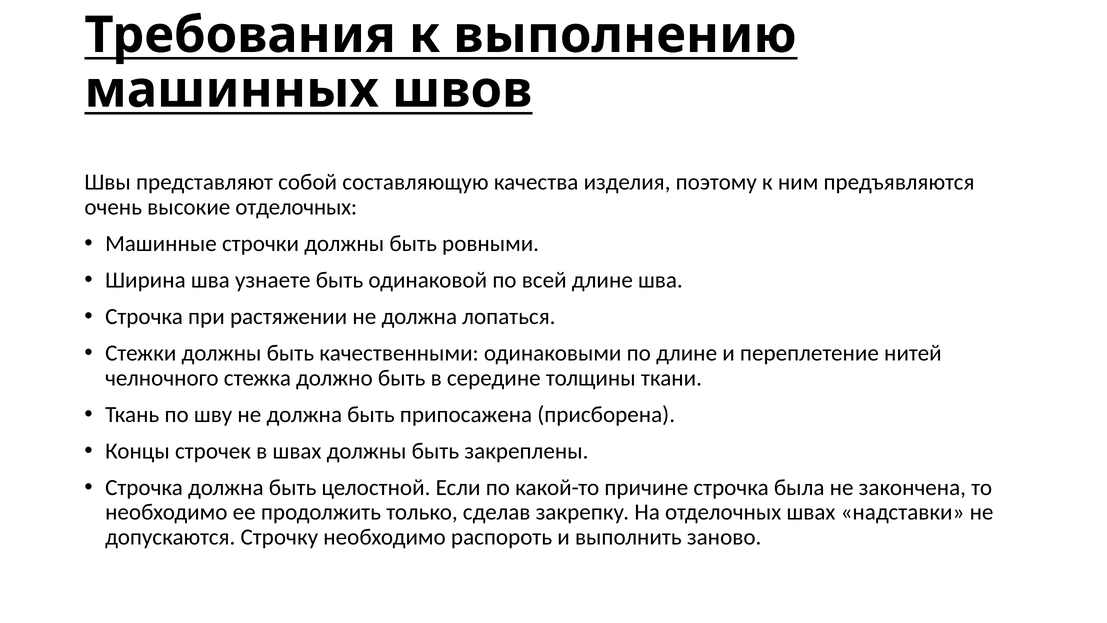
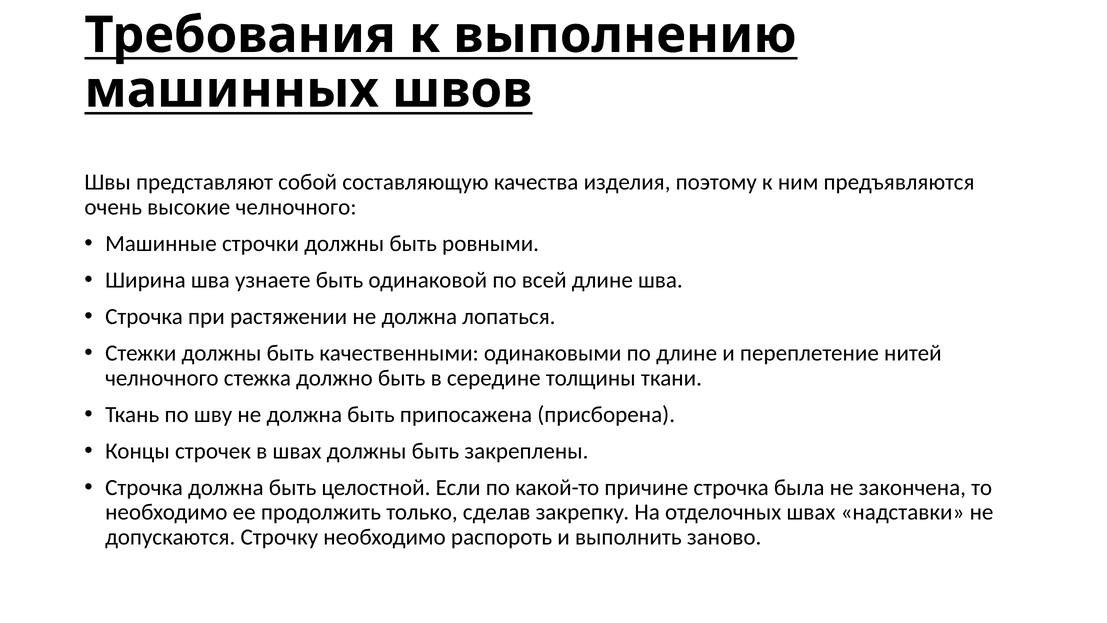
высокие отделочных: отделочных -> челночного (296, 207)
